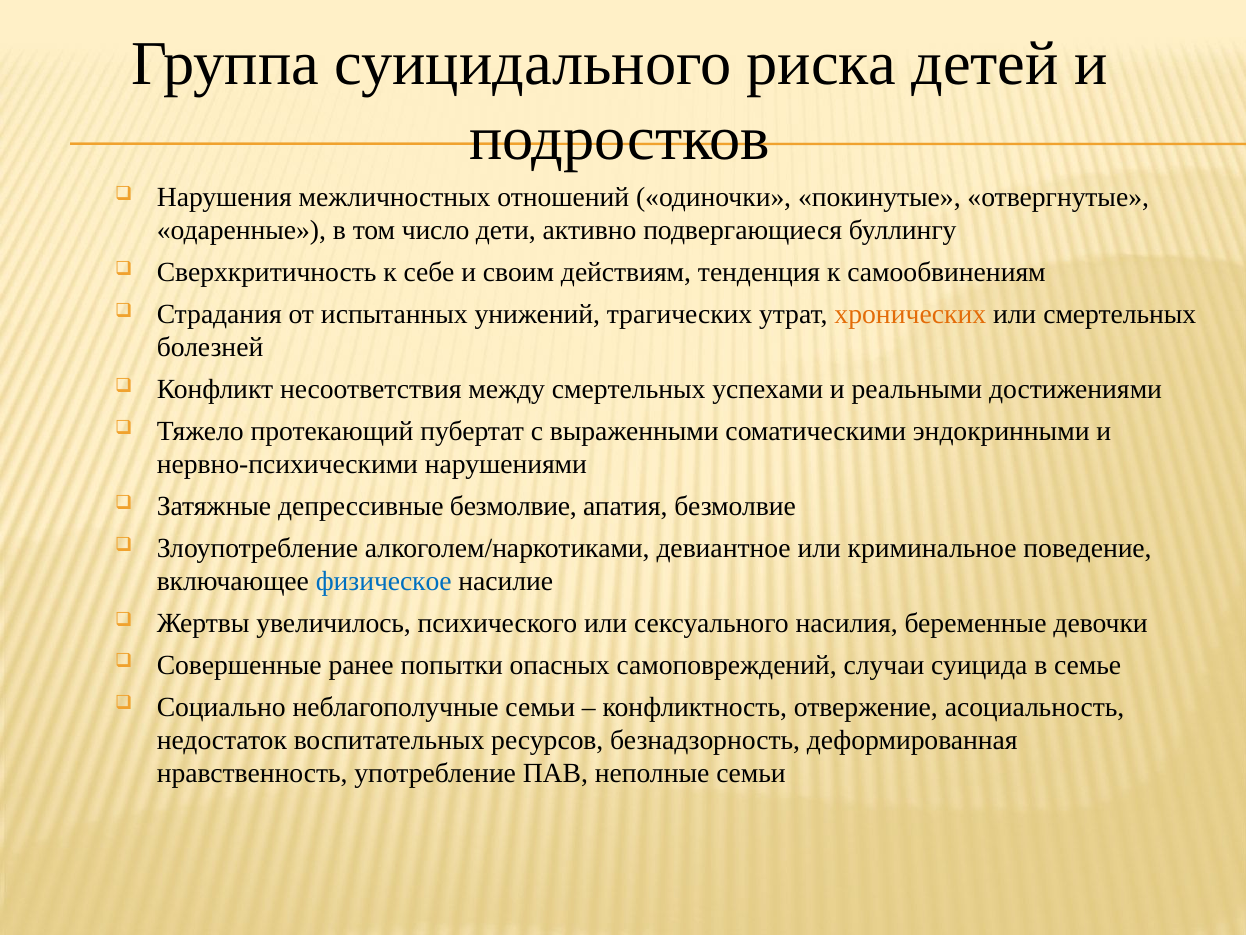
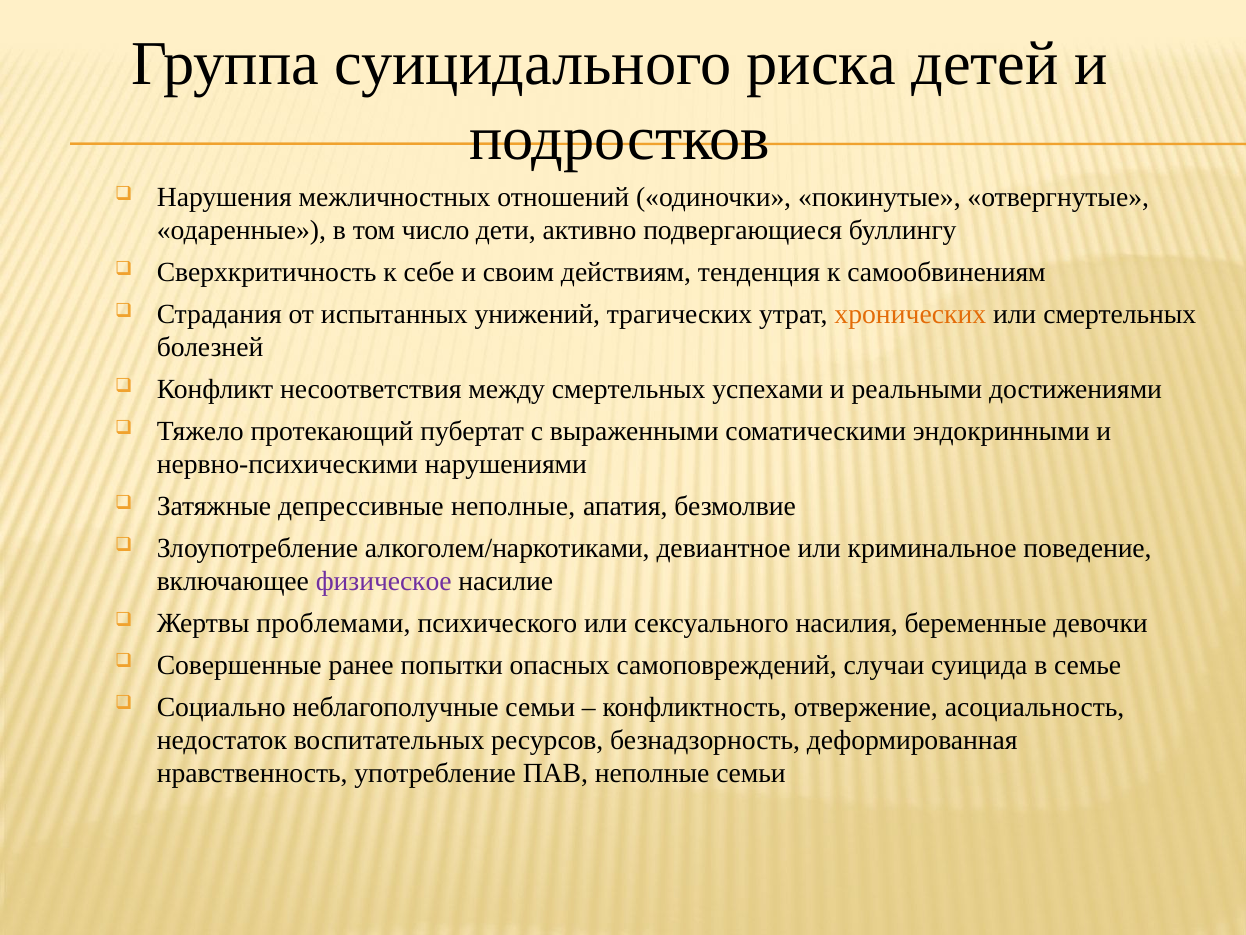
депрессивные безмолвие: безмолвие -> неполные (513, 506)
физическое colour: blue -> purple (384, 581)
увеличилось: увеличилось -> проблемами (333, 623)
